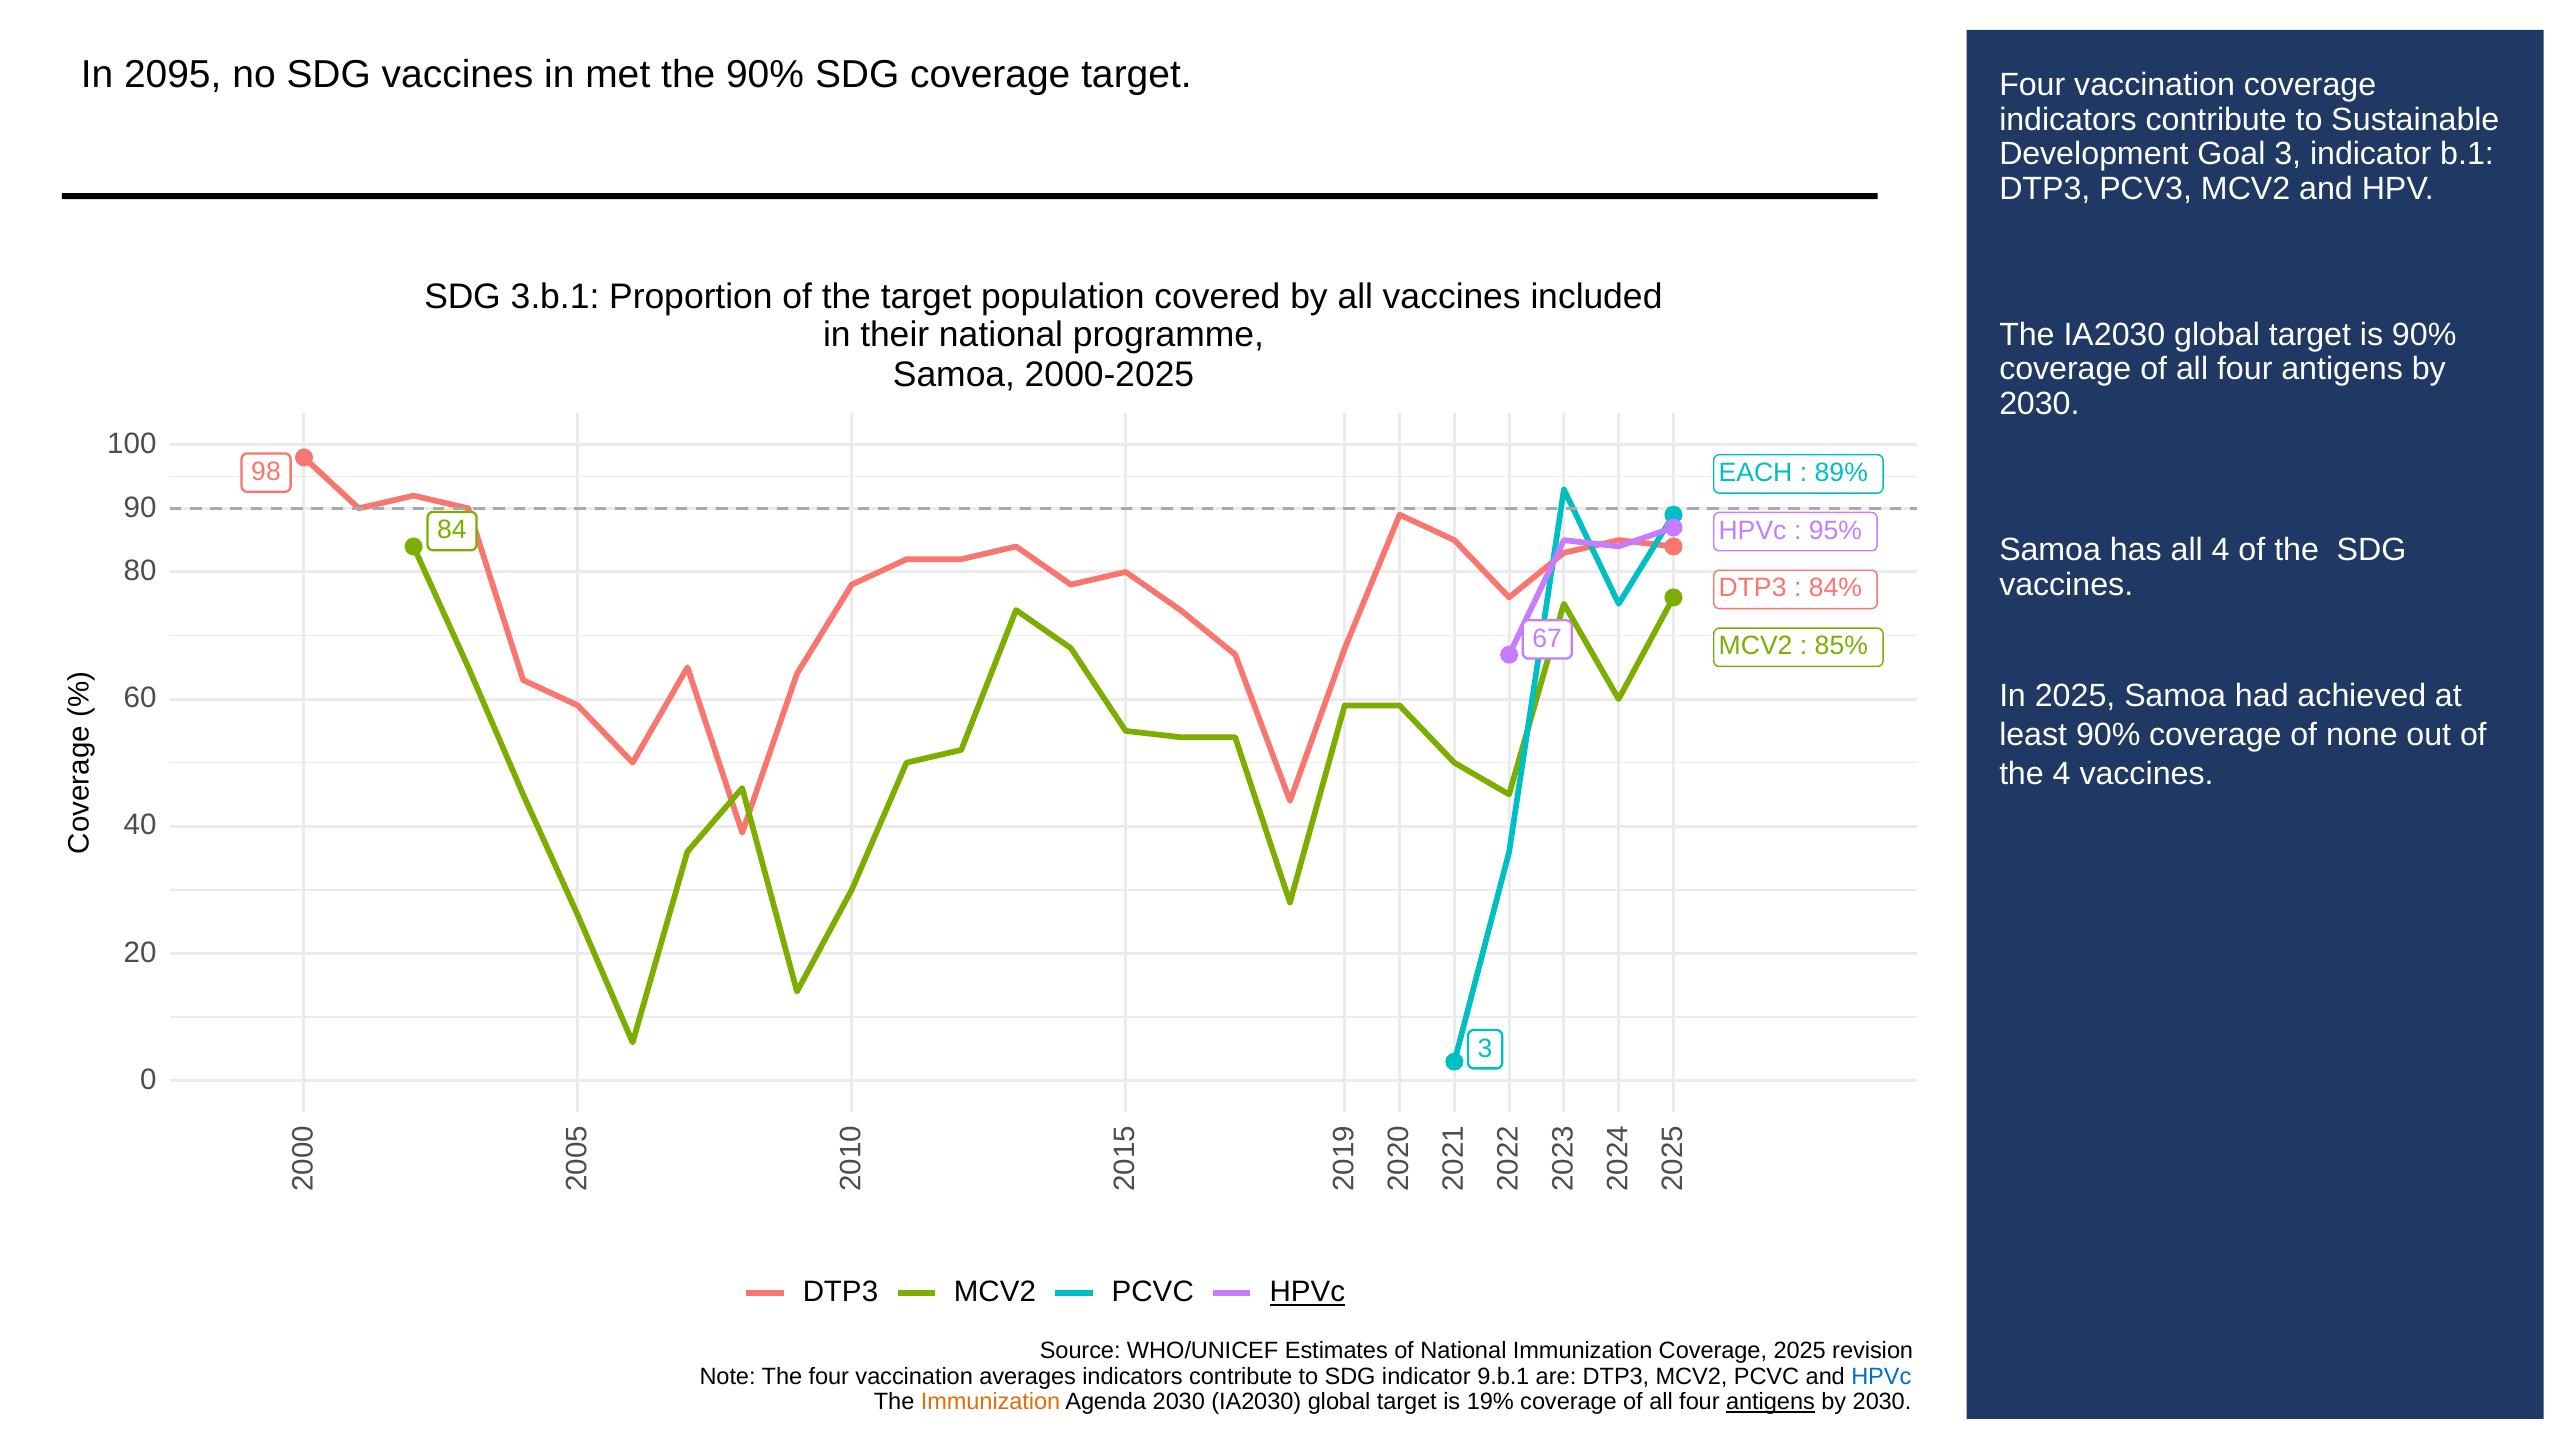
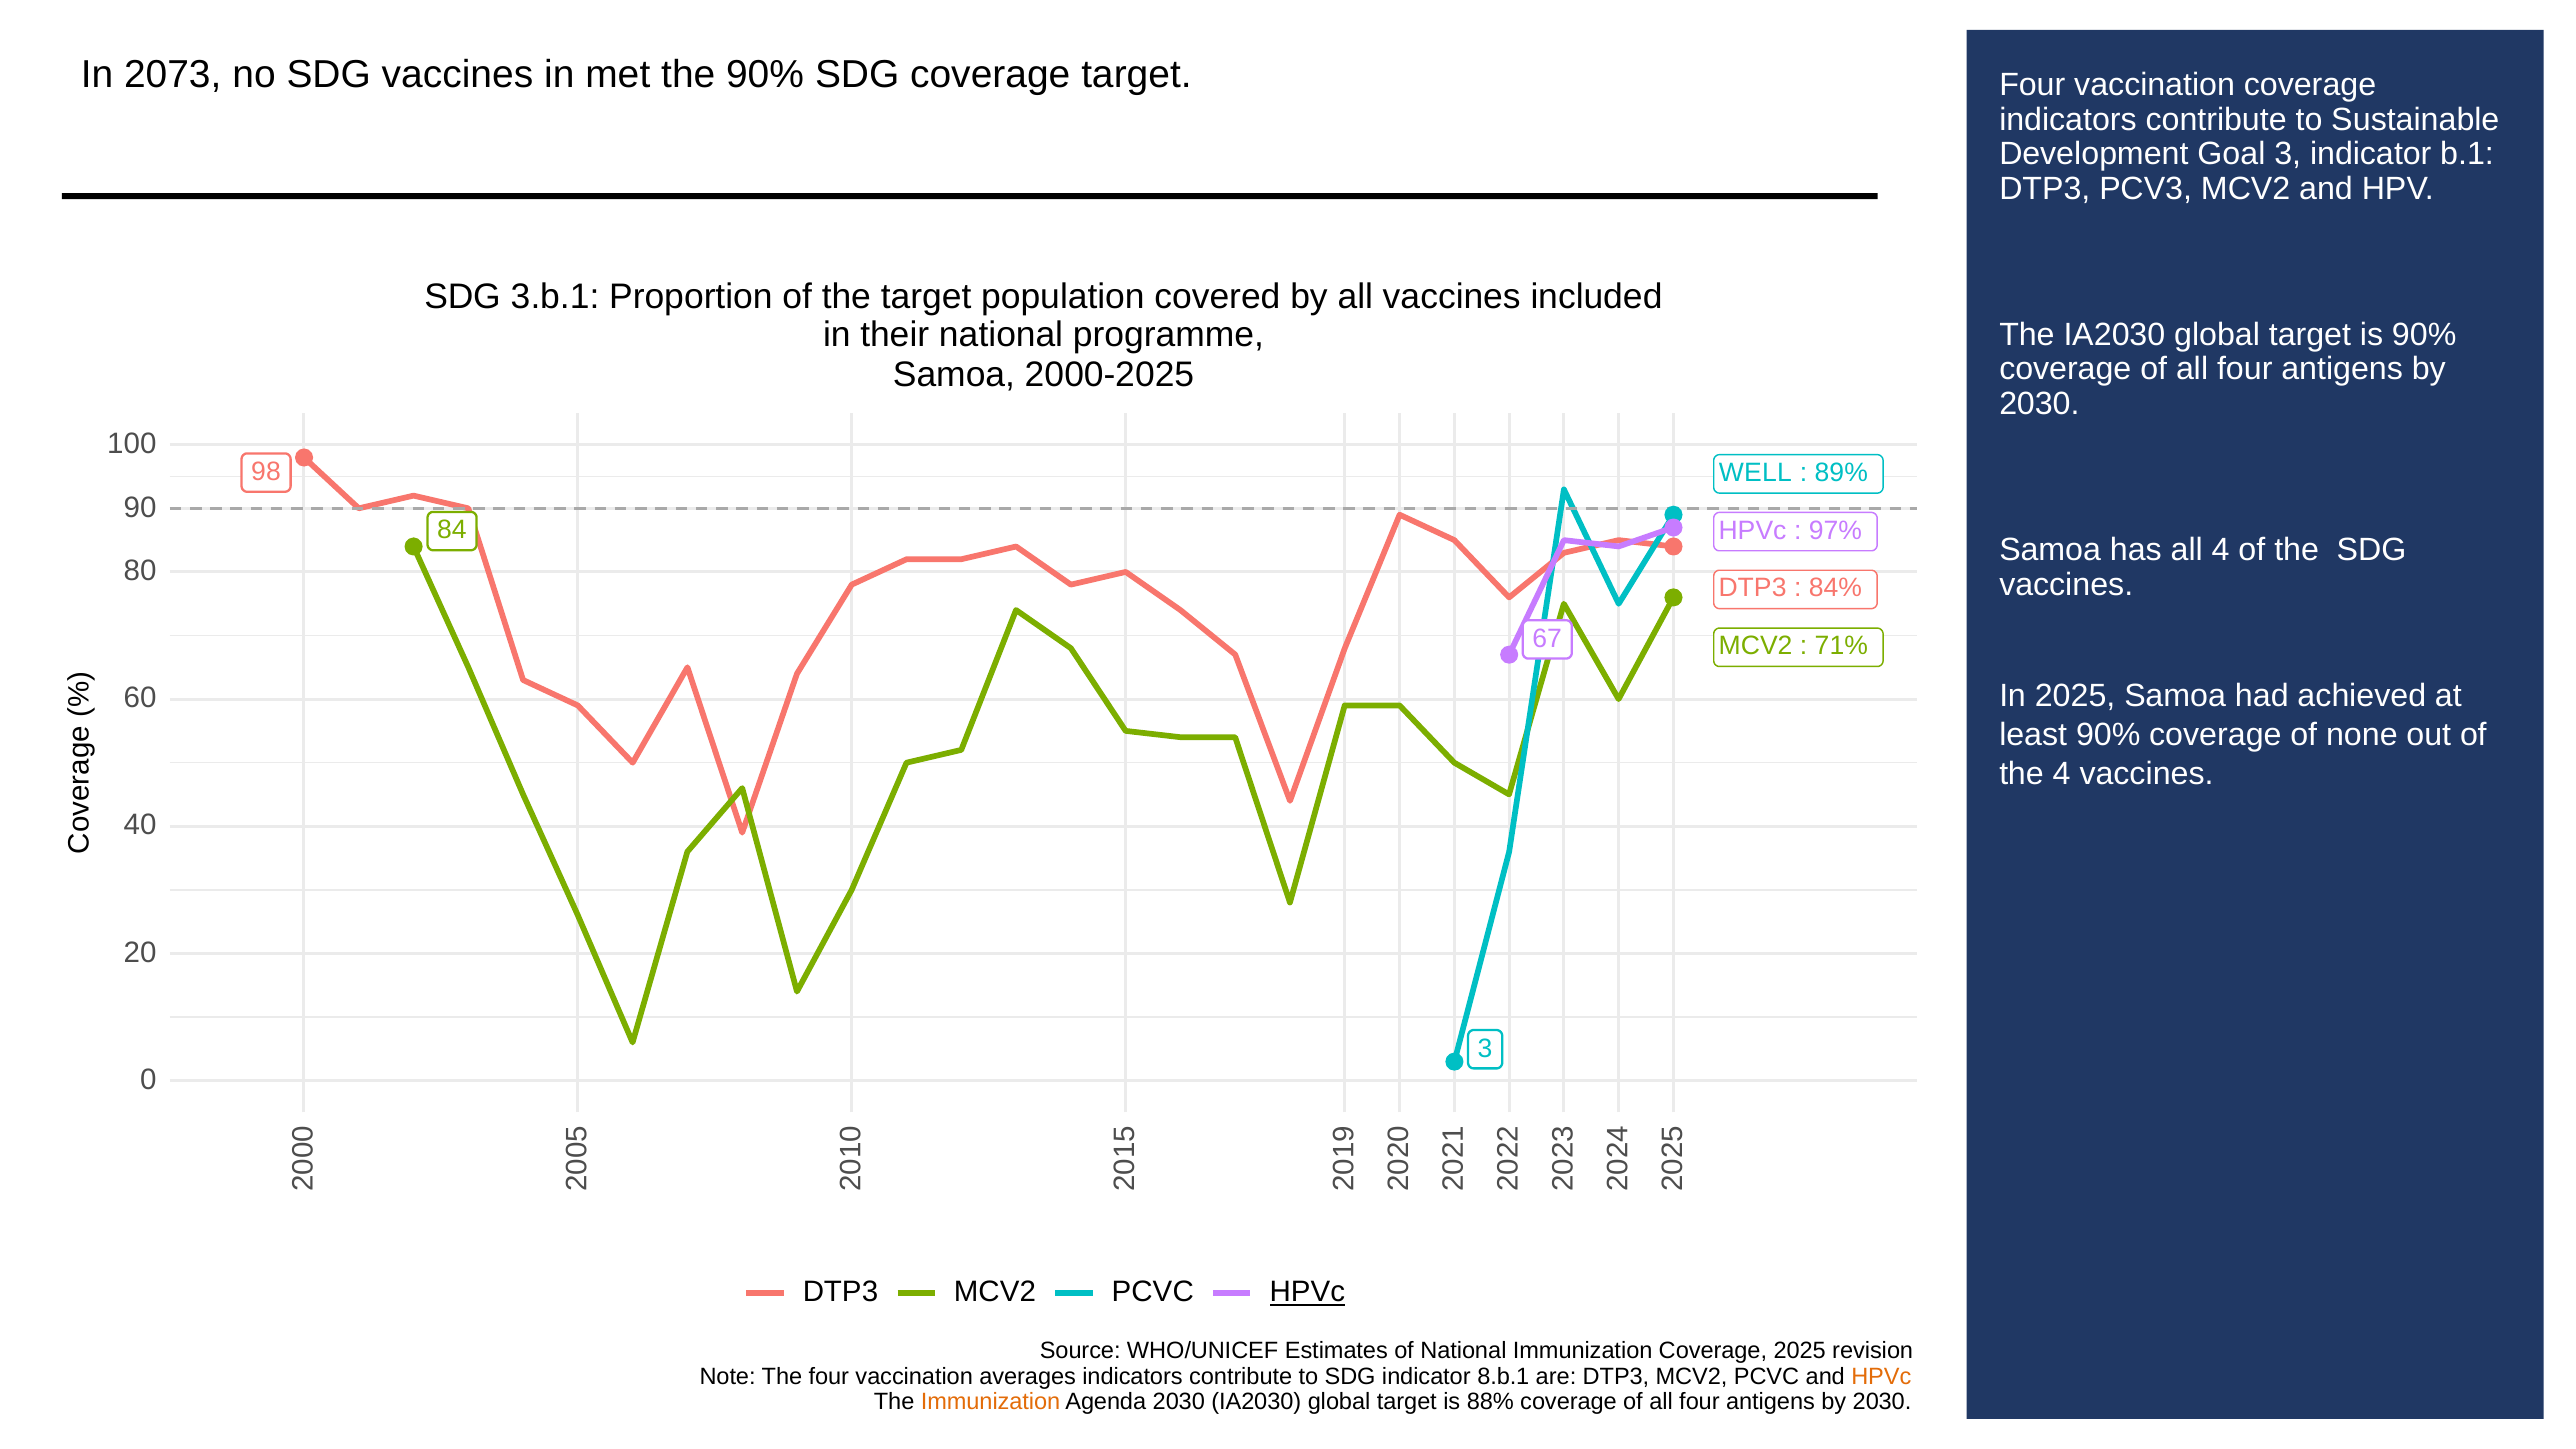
2095: 2095 -> 2073 (173, 74)
EACH: EACH -> WELL (1755, 473)
95%: 95% -> 97% (1835, 530)
85%: 85% -> 71% (1841, 646)
9.b.1: 9.b.1 -> 8.b.1 (1503, 1377)
HPVc colour: blue -> orange (1881, 1377)
19%: 19% -> 88% (1490, 1402)
antigens underline: present -> none (1770, 1402)
